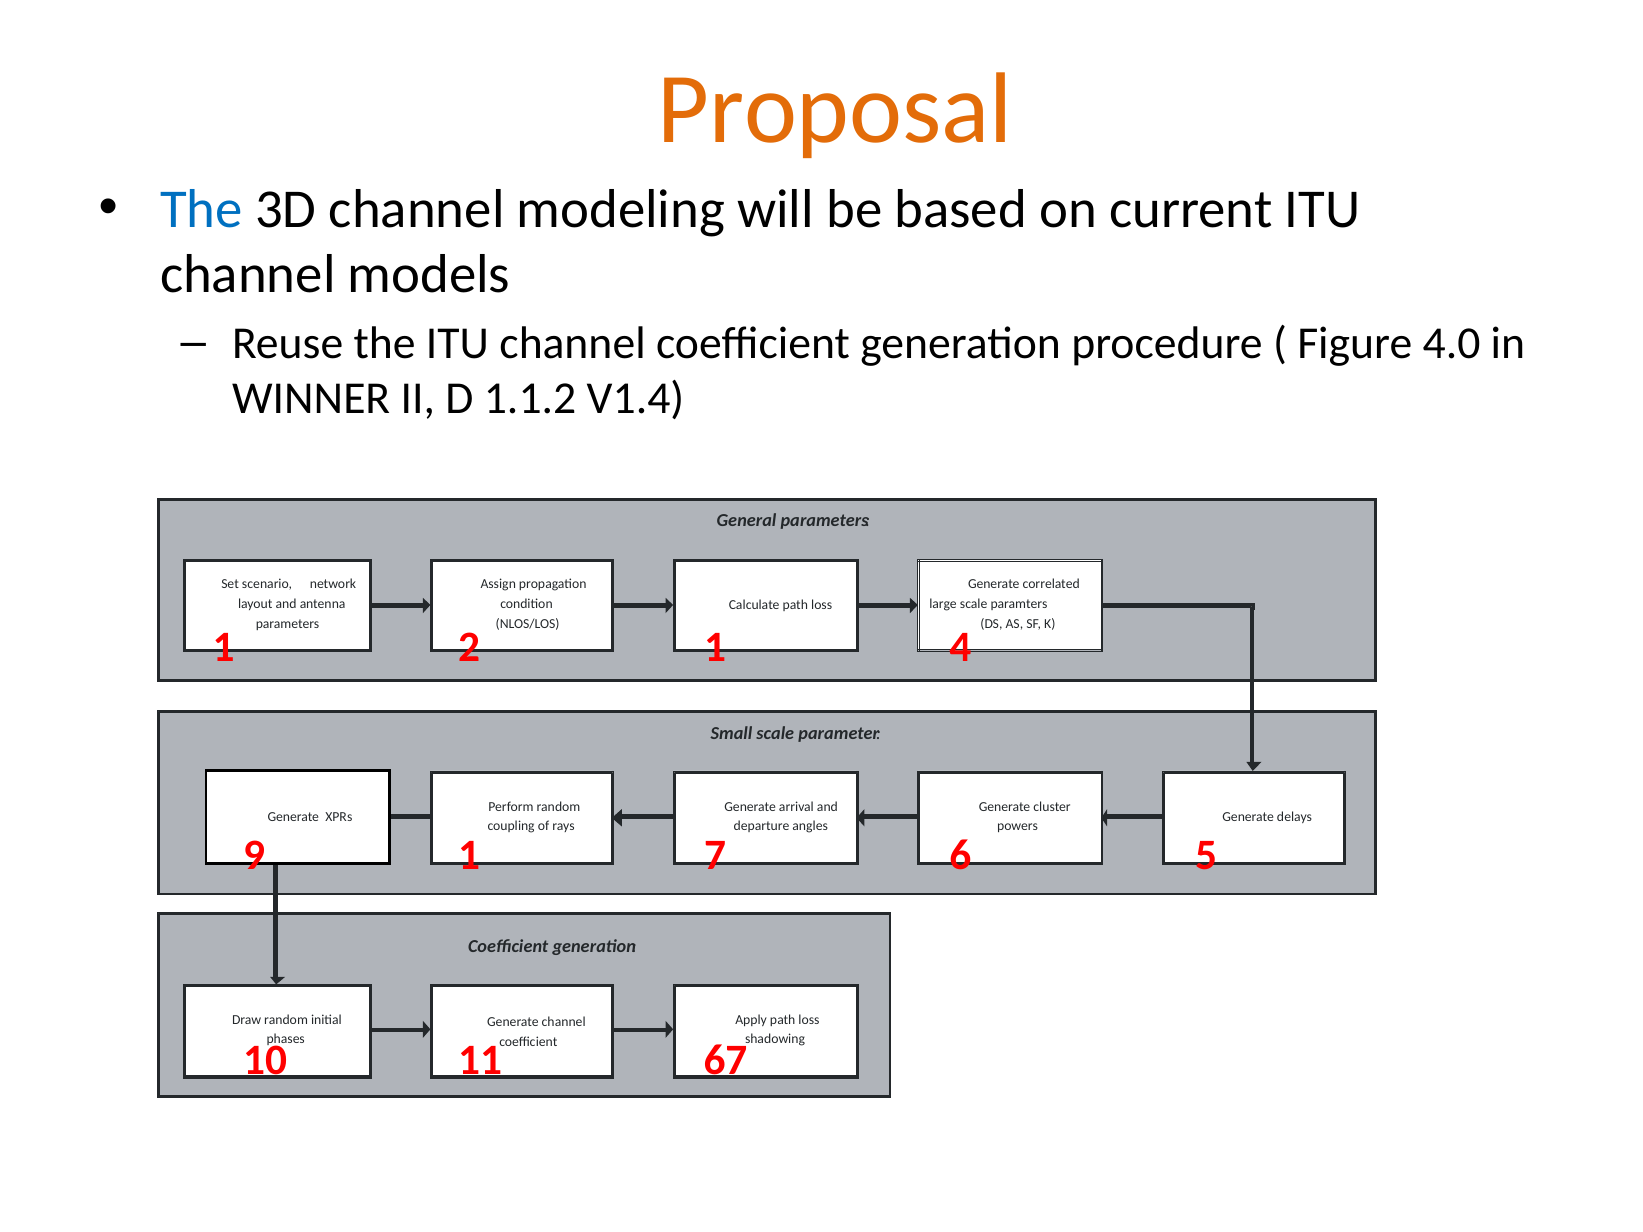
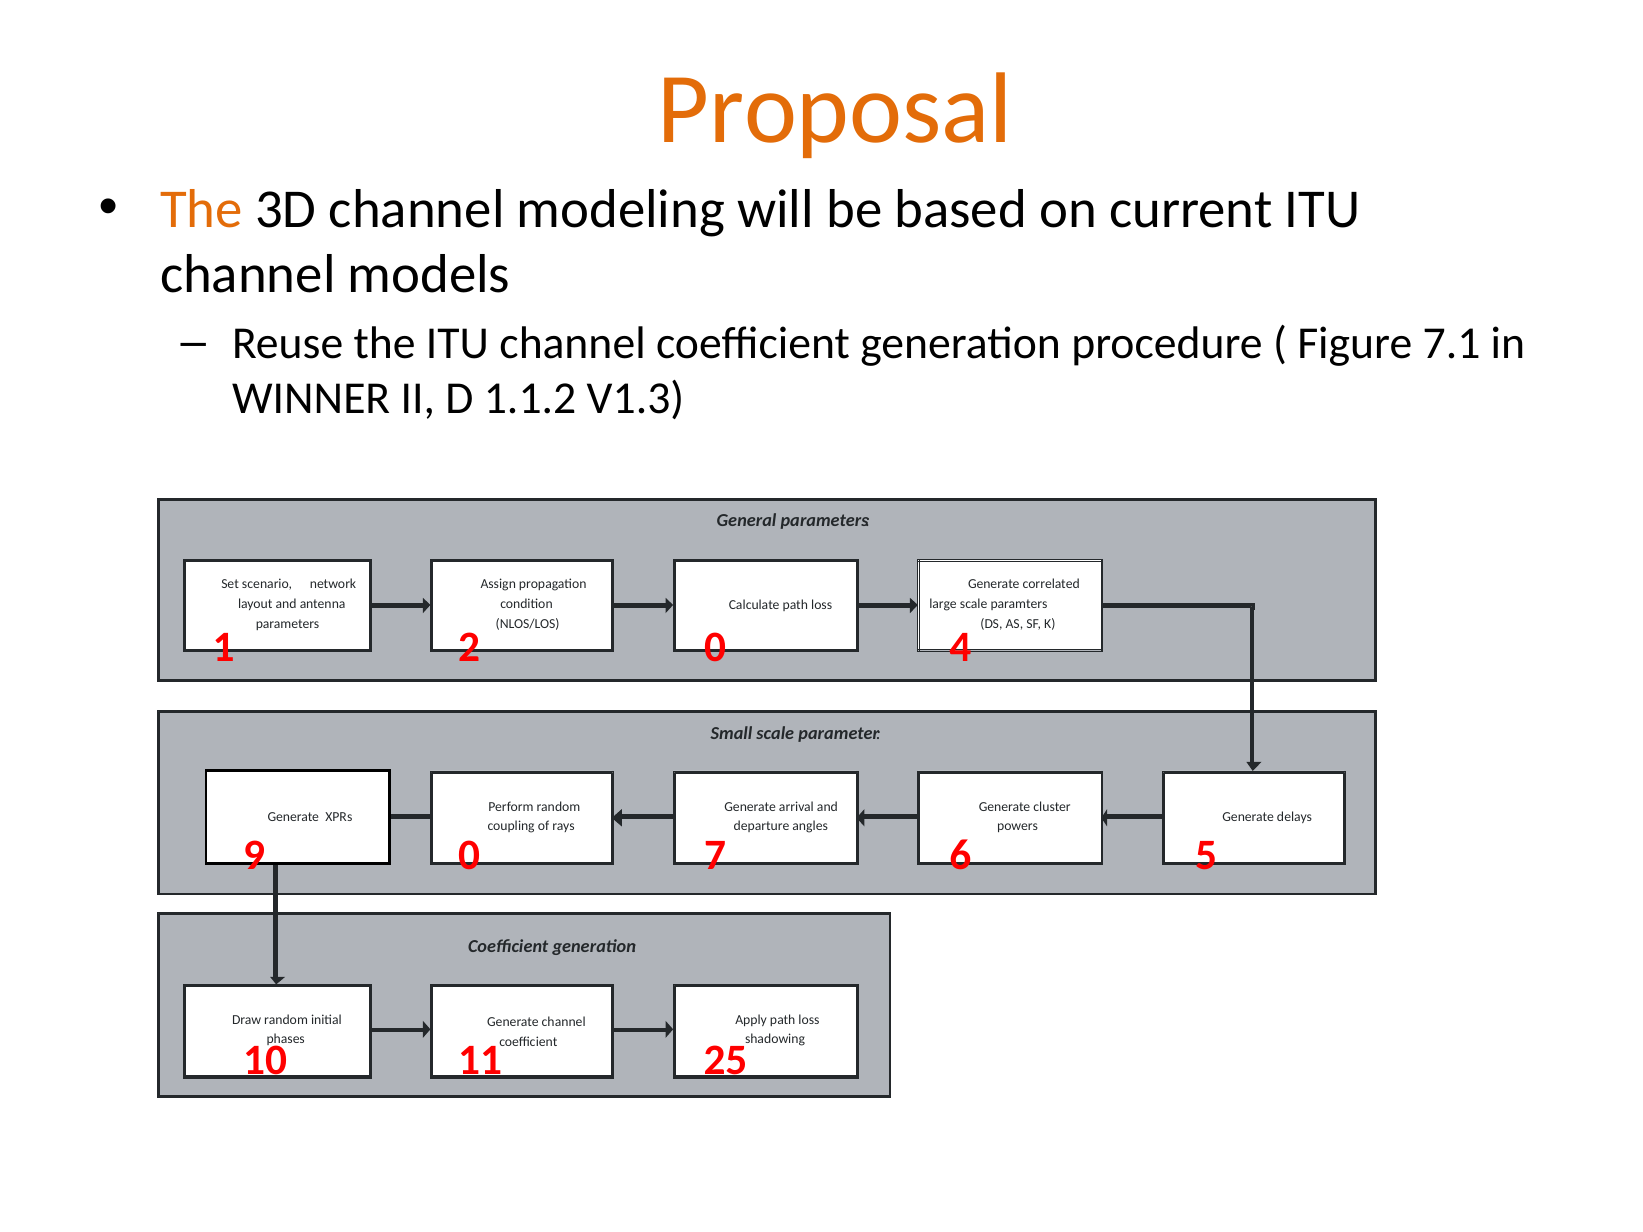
The colour: blue -> orange (202, 209)
4.0: 4.0 -> 7.1 (1452, 344)
V1.4: V1.4 -> V1.3 (635, 399)
2 1: 1 -> 0 (715, 647)
9 1: 1 -> 0 (469, 855)
67: 67 -> 25 (725, 1060)
